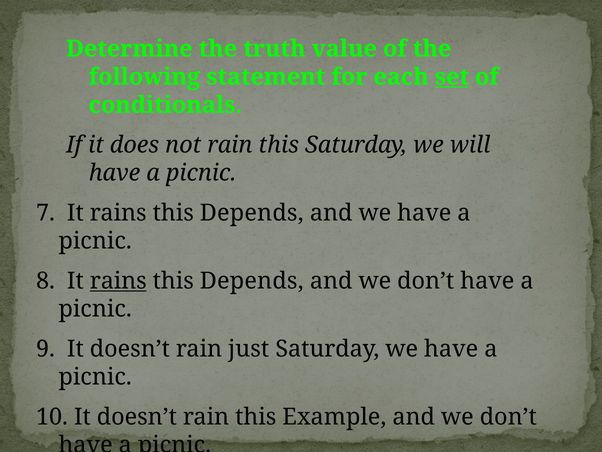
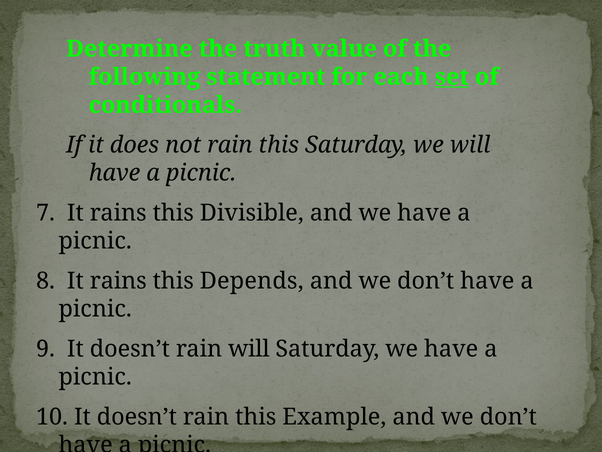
Depends: Depends -> Divisible (252, 213)
rains underline: present -> none (118, 281)
rain just: just -> will (249, 349)
